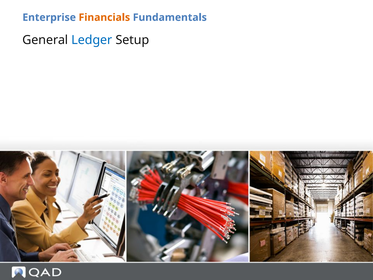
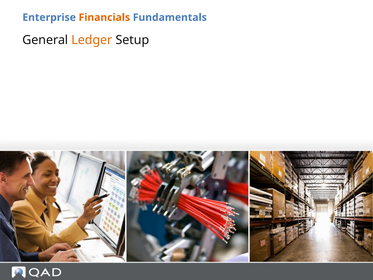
Ledger colour: blue -> orange (92, 40)
